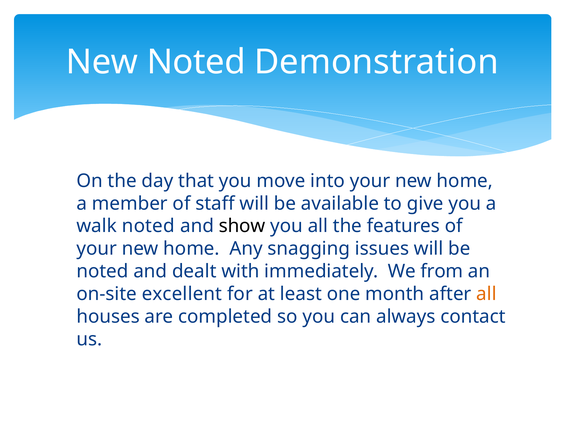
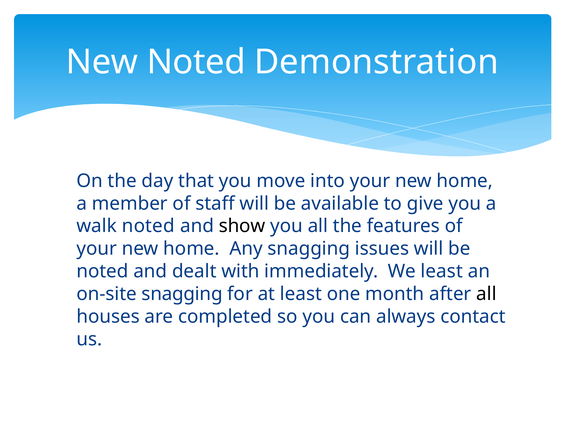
We from: from -> least (442, 271)
on-site excellent: excellent -> snagging (182, 294)
all colour: orange -> black (486, 294)
